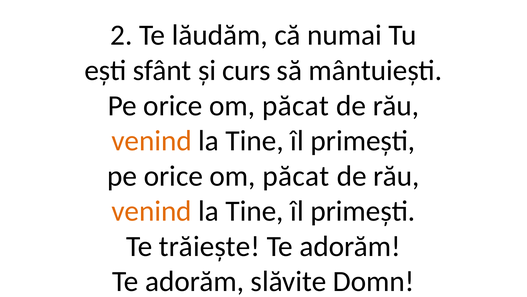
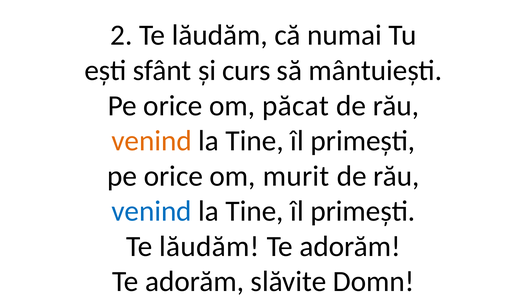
păcat: păcat -> murit (296, 176)
venind colour: orange -> blue (152, 211)
trăiește: trăiește -> lăudăm (209, 246)
